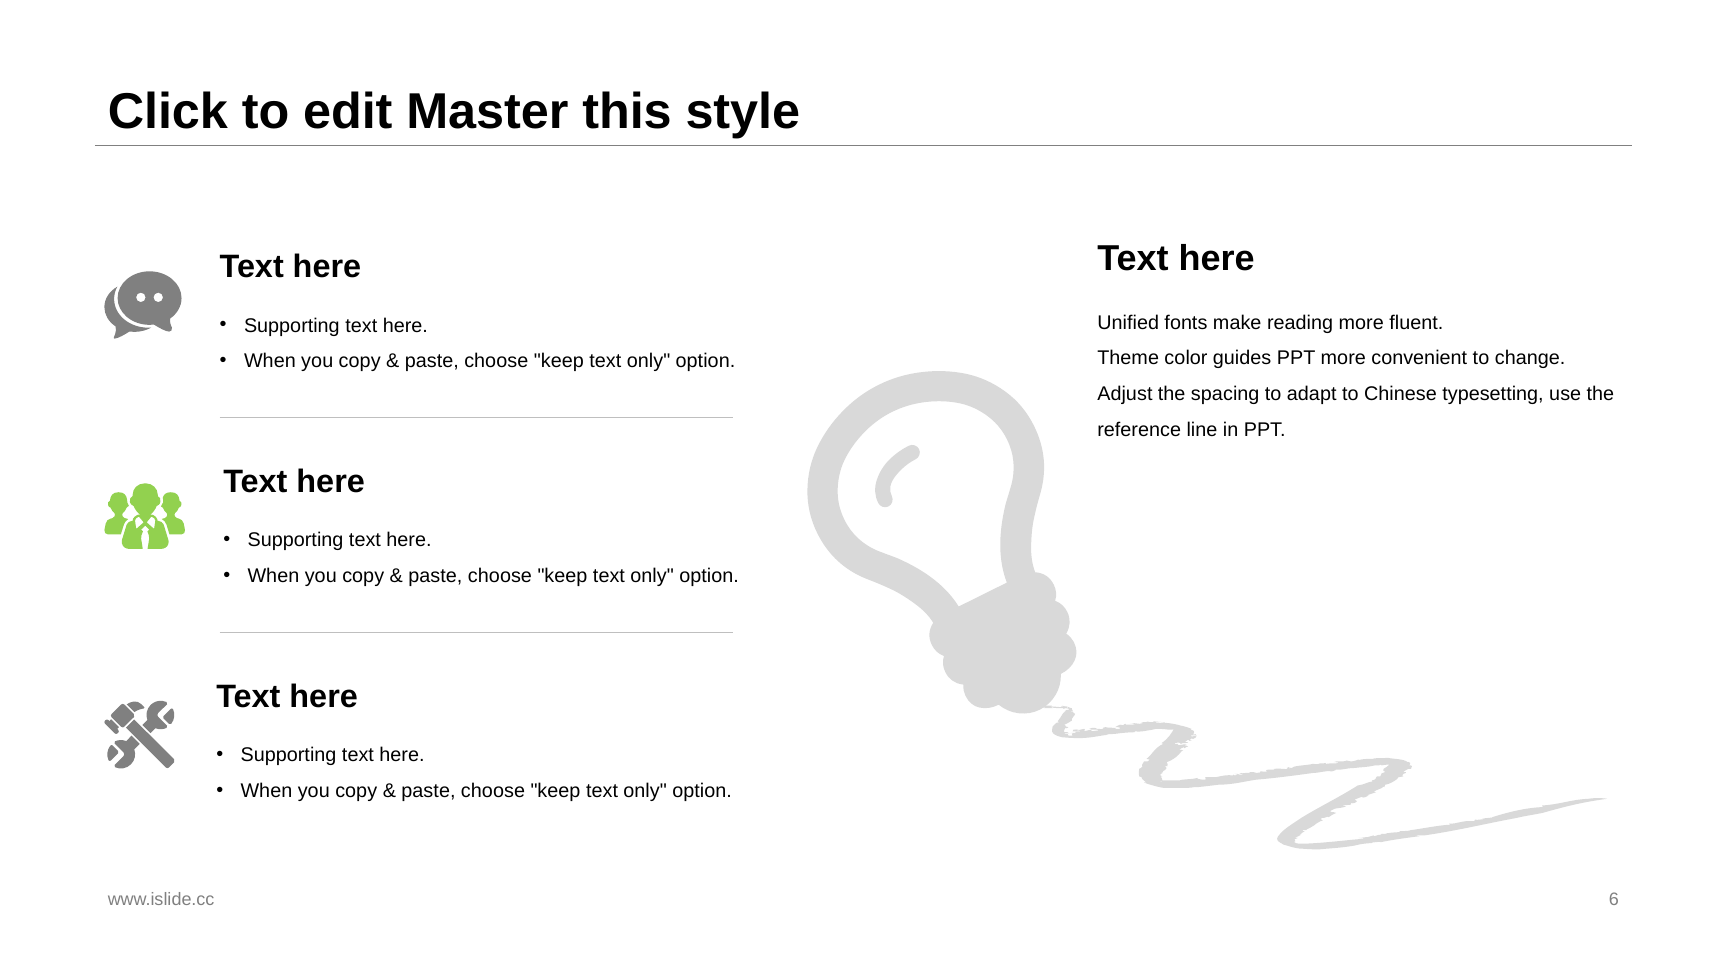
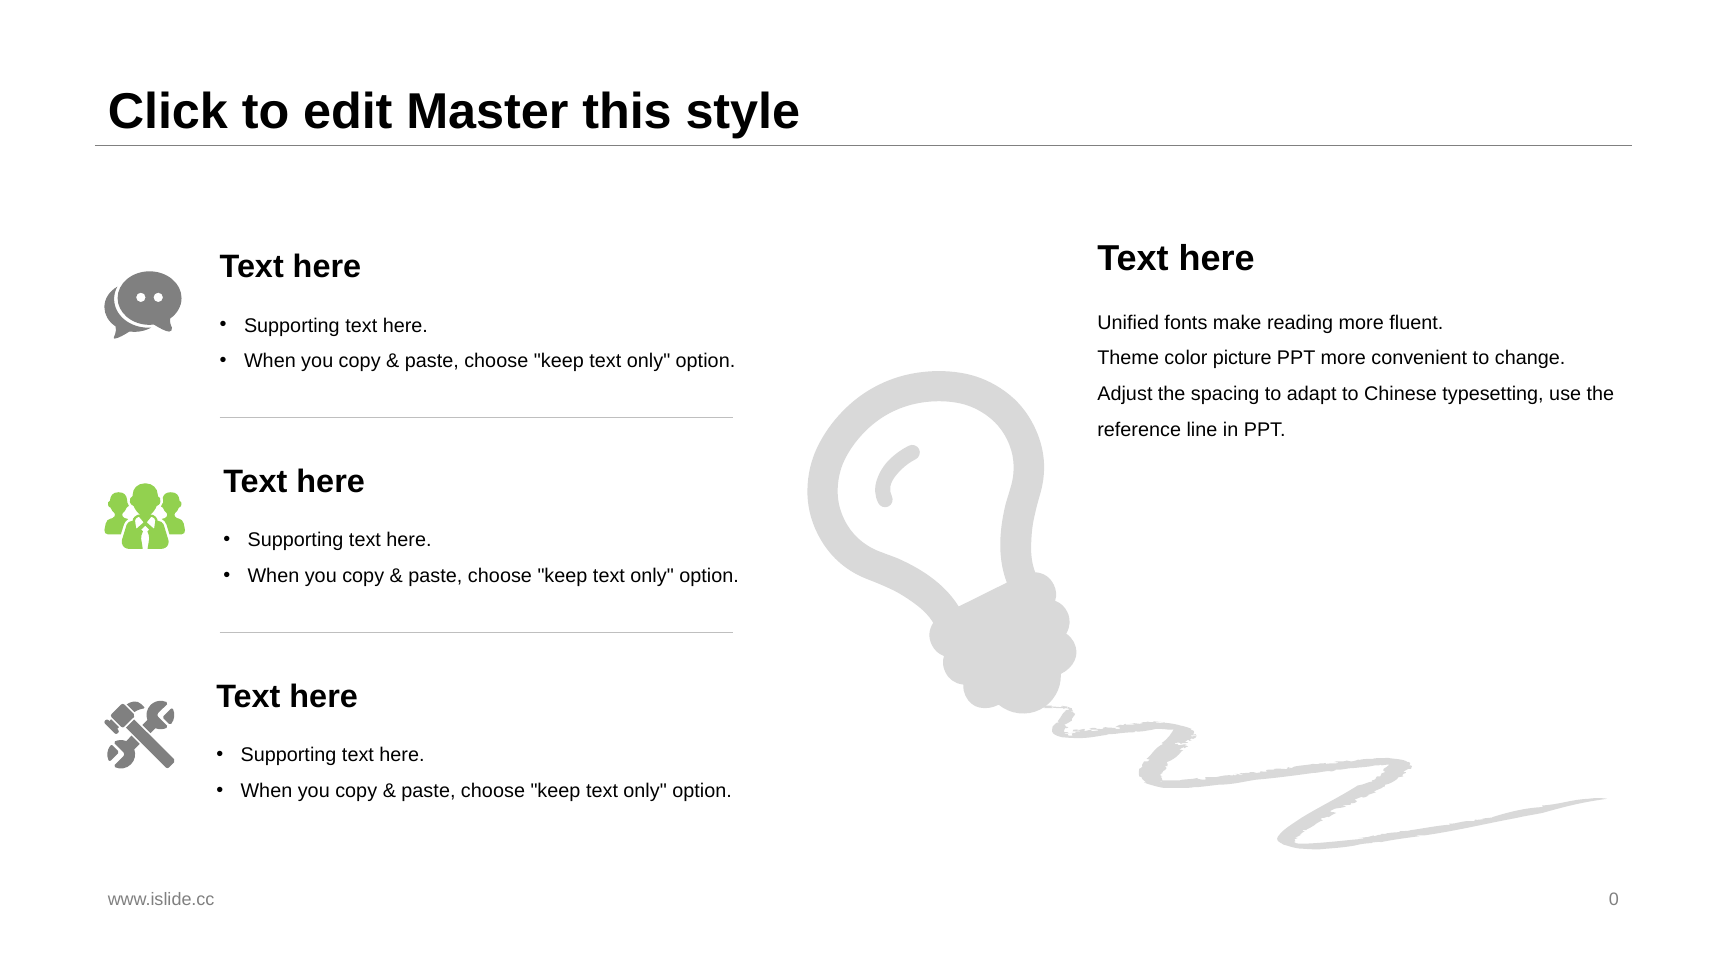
guides: guides -> picture (1242, 359)
6: 6 -> 0 (1614, 900)
